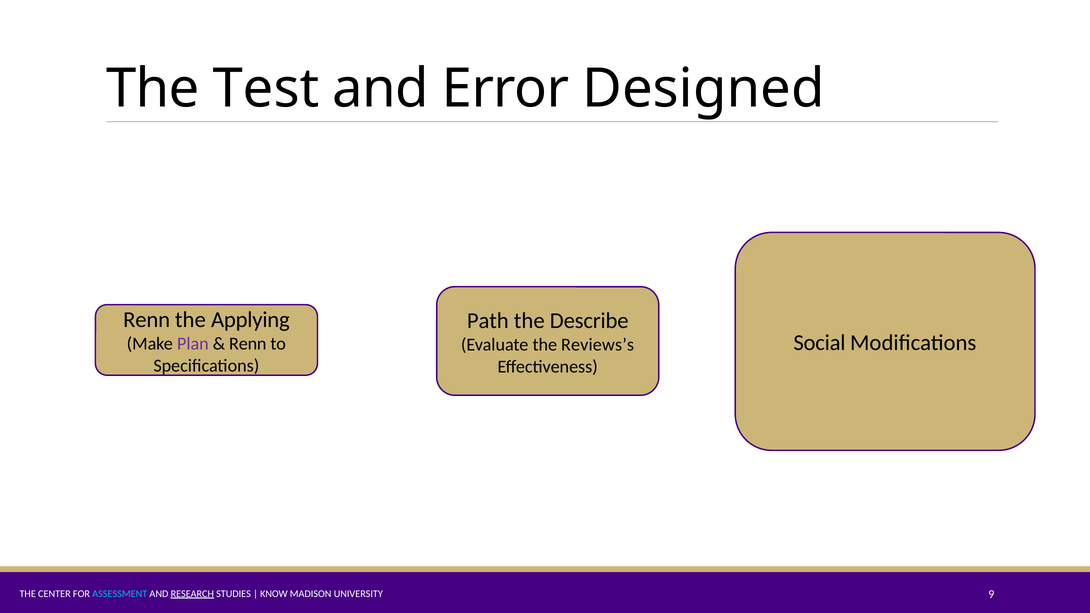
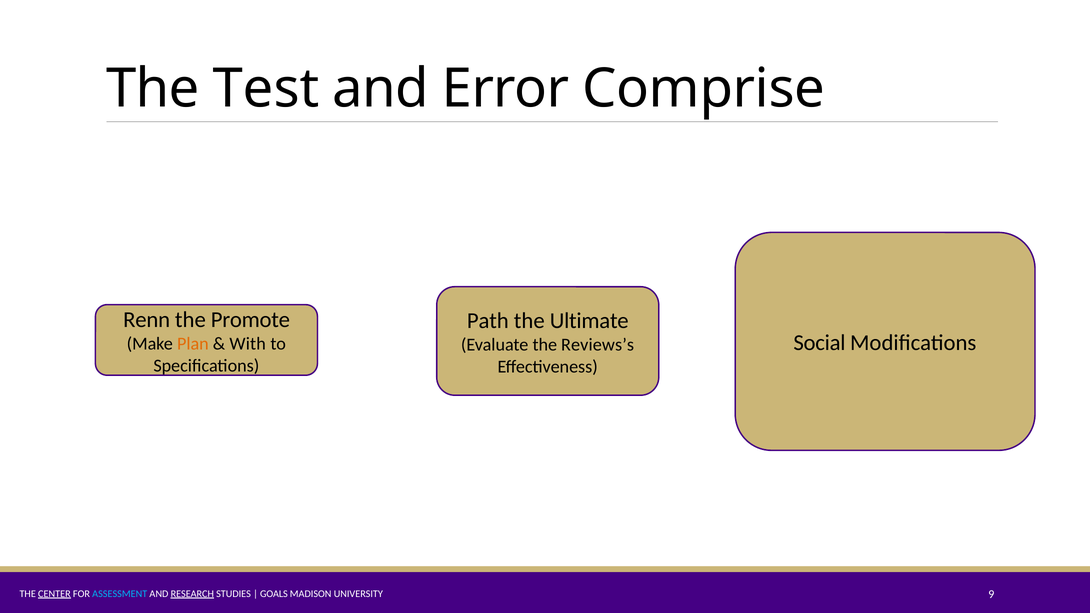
Designed: Designed -> Comprise (704, 89)
Applying: Applying -> Promote (250, 320)
Describe: Describe -> Ultimate (589, 321)
Plan colour: purple -> orange (193, 344)
Renn: Renn -> With (248, 344)
CENTER underline: none -> present (54, 594)
KNOW: KNOW -> GOALS (274, 594)
